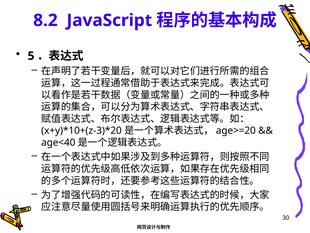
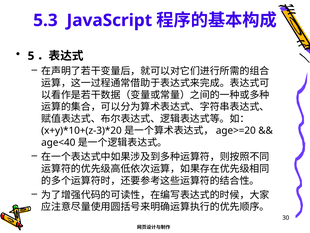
8.2: 8.2 -> 5.3 (45, 20)
